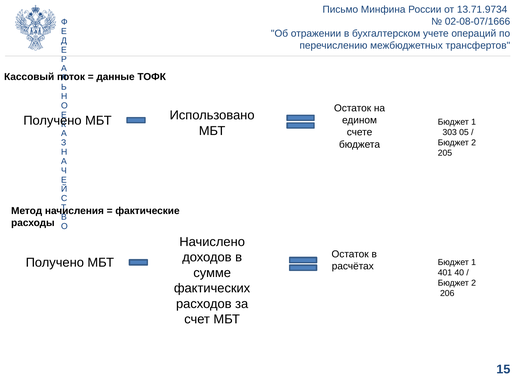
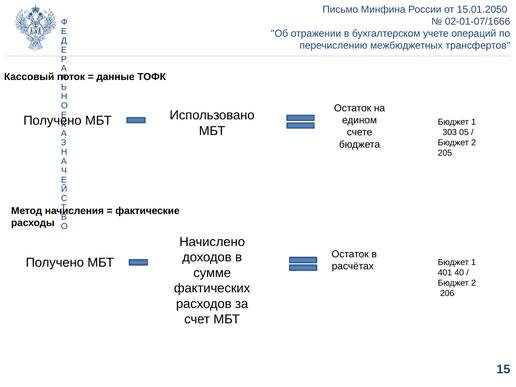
13.71.9734: 13.71.9734 -> 15.01.2050 (482, 9)
02-08-07/1666: 02-08-07/1666 -> 02-01-07/1666 (478, 21)
